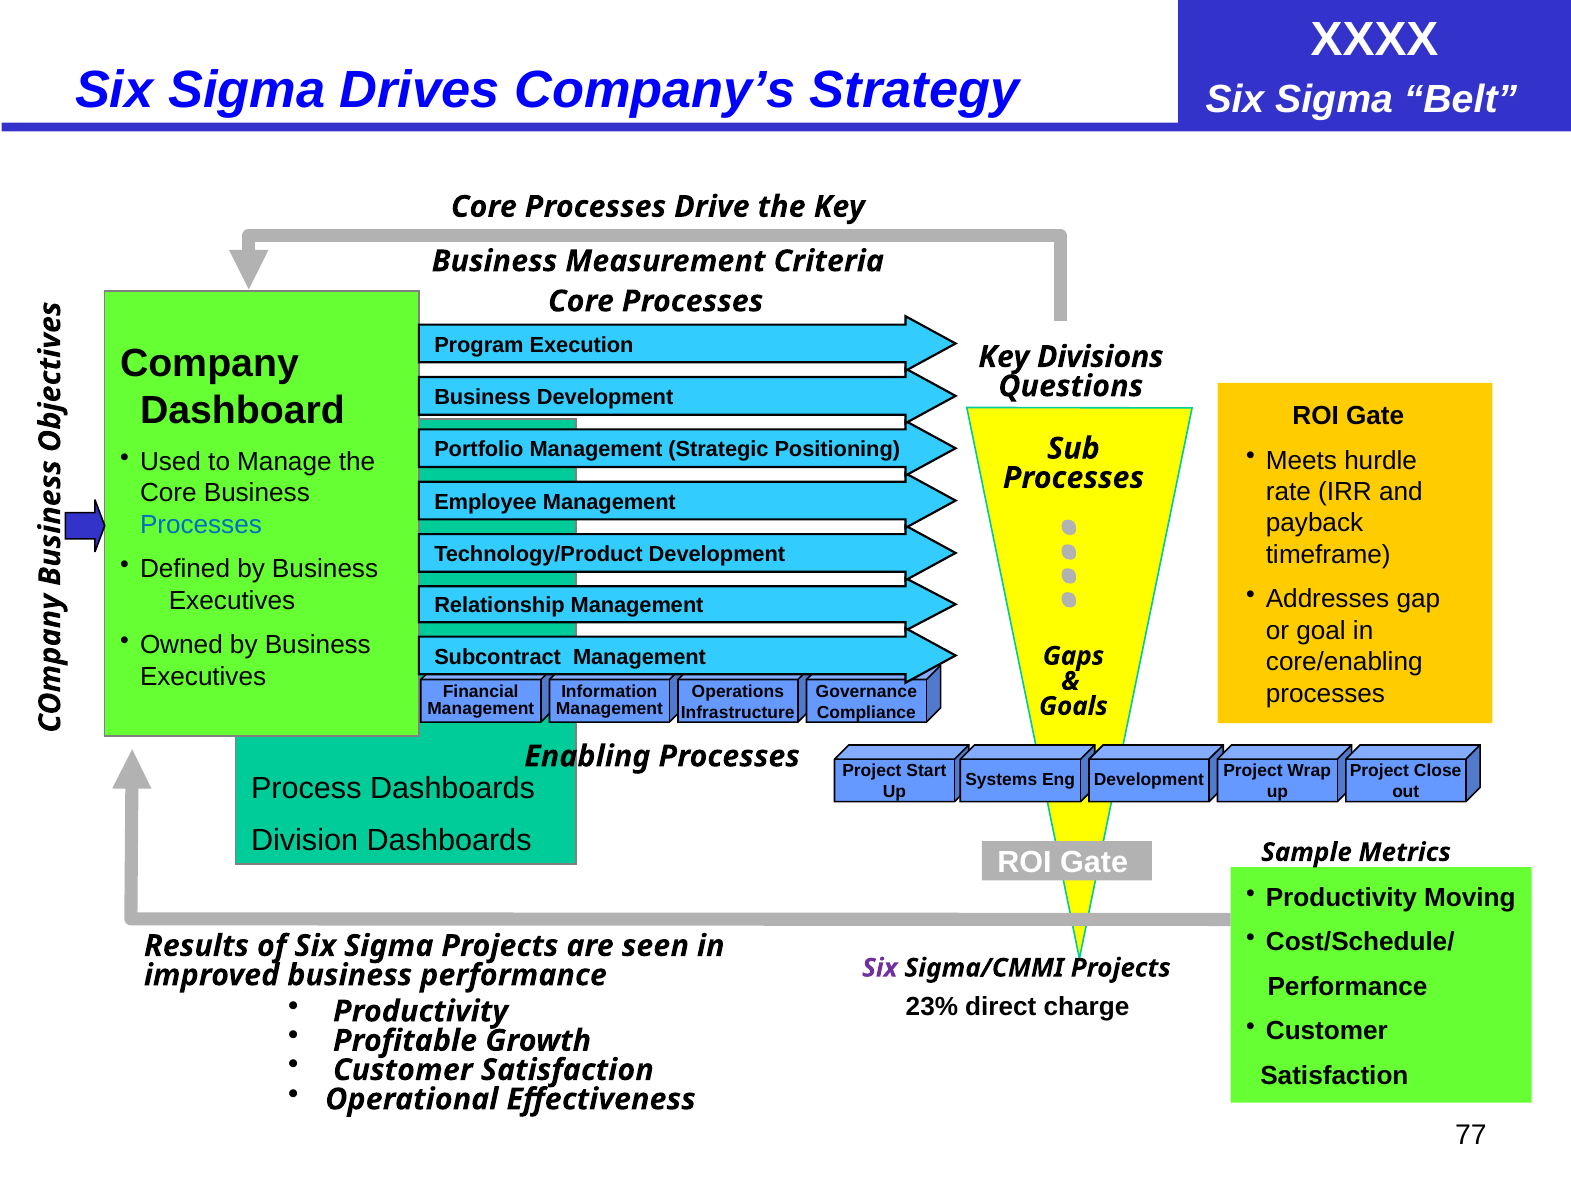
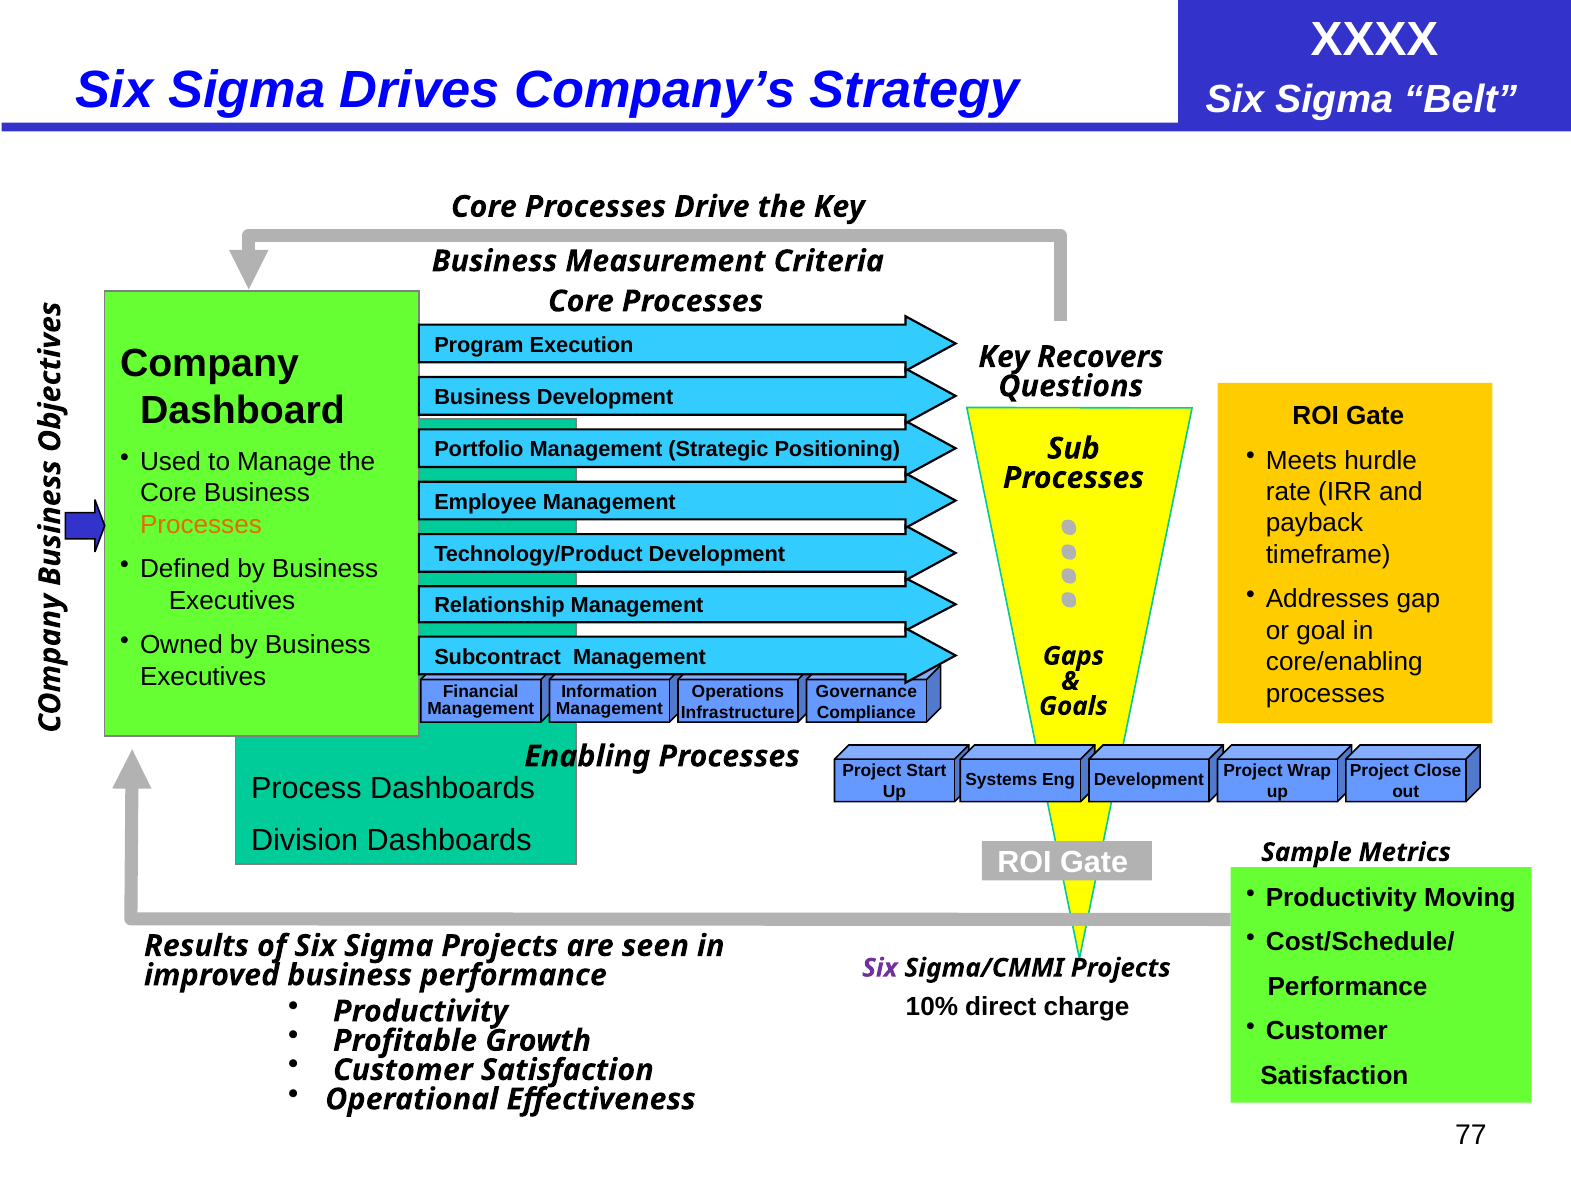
Divisions: Divisions -> Recovers (1100, 357)
Processes colour: blue -> orange (201, 525)
23%: 23% -> 10% (932, 1007)
